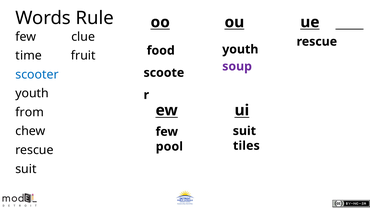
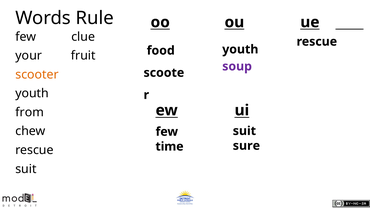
time: time -> your (29, 56)
scooter colour: blue -> orange (37, 75)
tiles: tiles -> sure (246, 146)
pool: pool -> time (169, 147)
